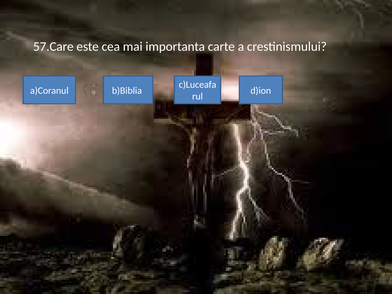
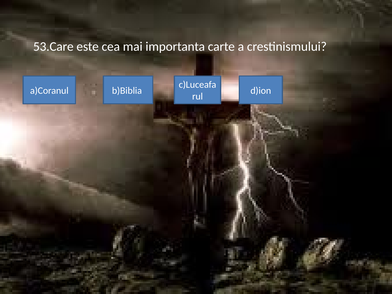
57.Care: 57.Care -> 53.Care (53, 47)
